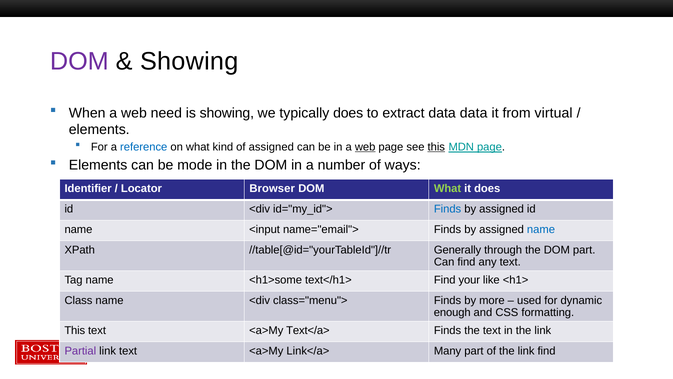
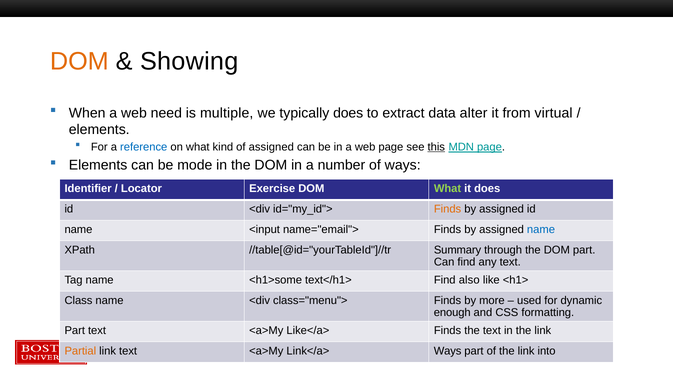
DOM colour: purple -> orange (79, 62)
is showing: showing -> multiple (227, 113)
data data: data -> alter (474, 113)
web underline: present -> none (365, 147)
Browser: Browser -> Exercise (272, 188)
Finds colour: blue -> orange (448, 209)
Generally: Generally -> Summary (458, 250)
your: your -> also (469, 279)
This: This -> Part (75, 330)
Text</a>: Text</a> -> Like</a> (308, 330)
Partial colour: purple -> orange (80, 350)
Link</a> Many: Many -> Ways (448, 350)
link find: find -> into (547, 350)
